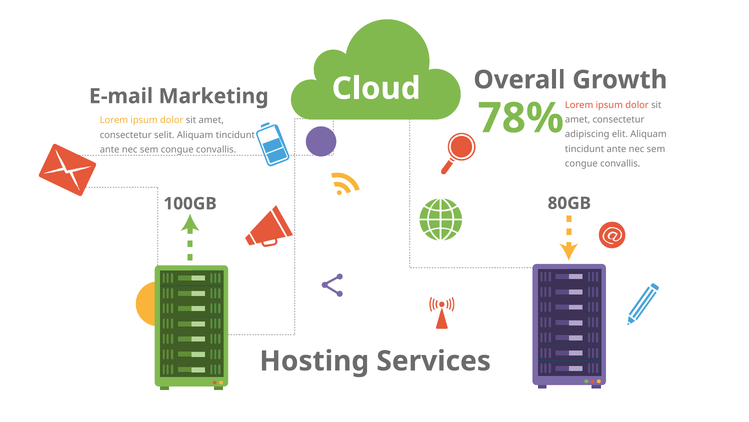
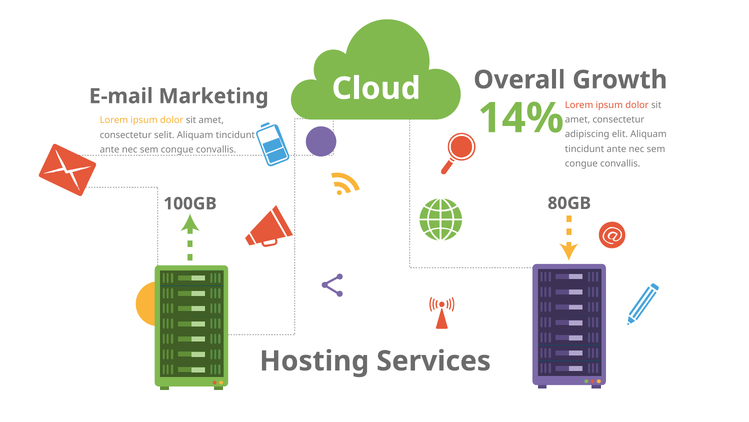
78%: 78% -> 14% (521, 118)
